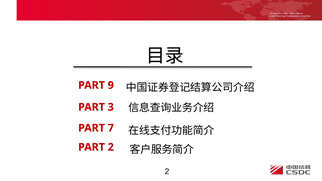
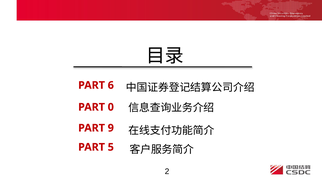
9: 9 -> 6 (111, 85)
3: 3 -> 0 (111, 107)
7: 7 -> 9 (111, 128)
PART 2: 2 -> 5 (111, 147)
